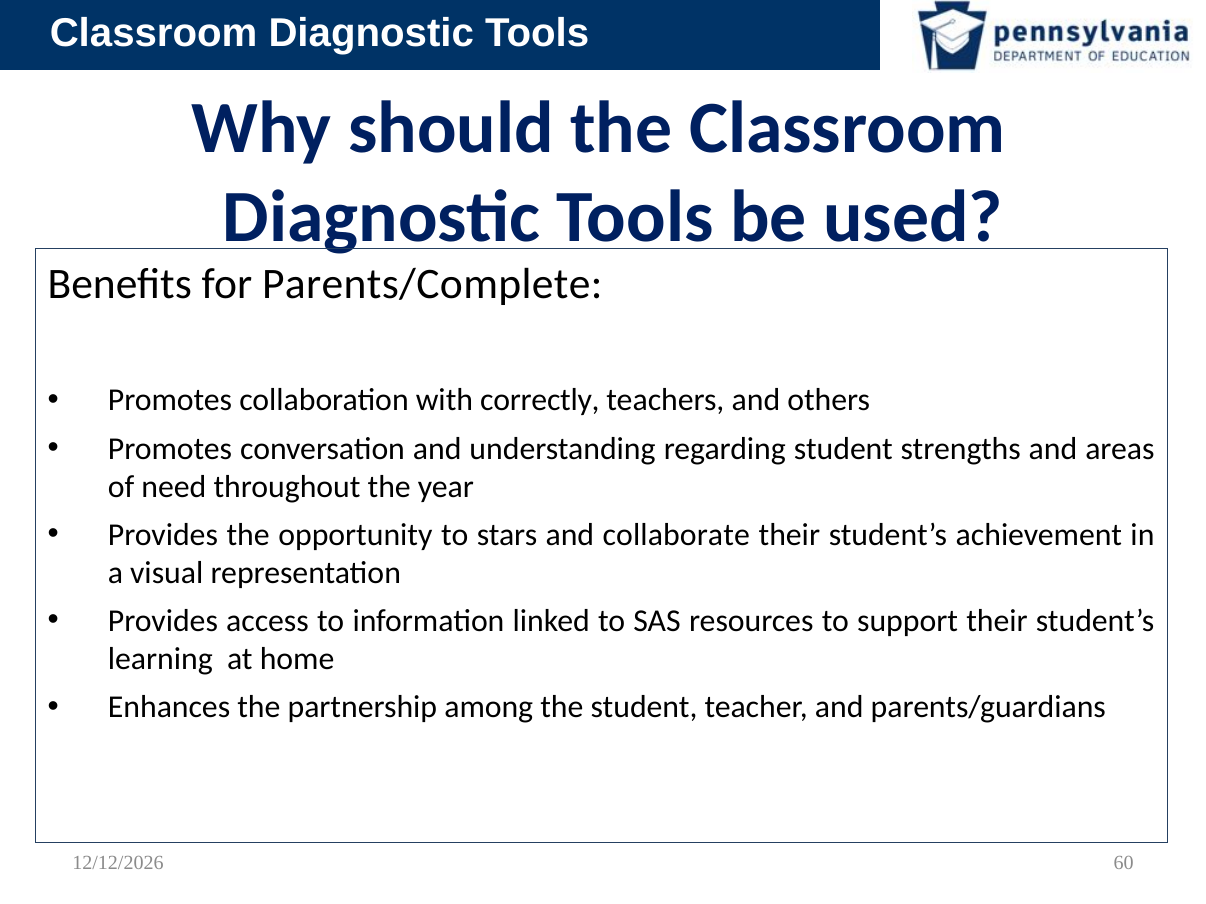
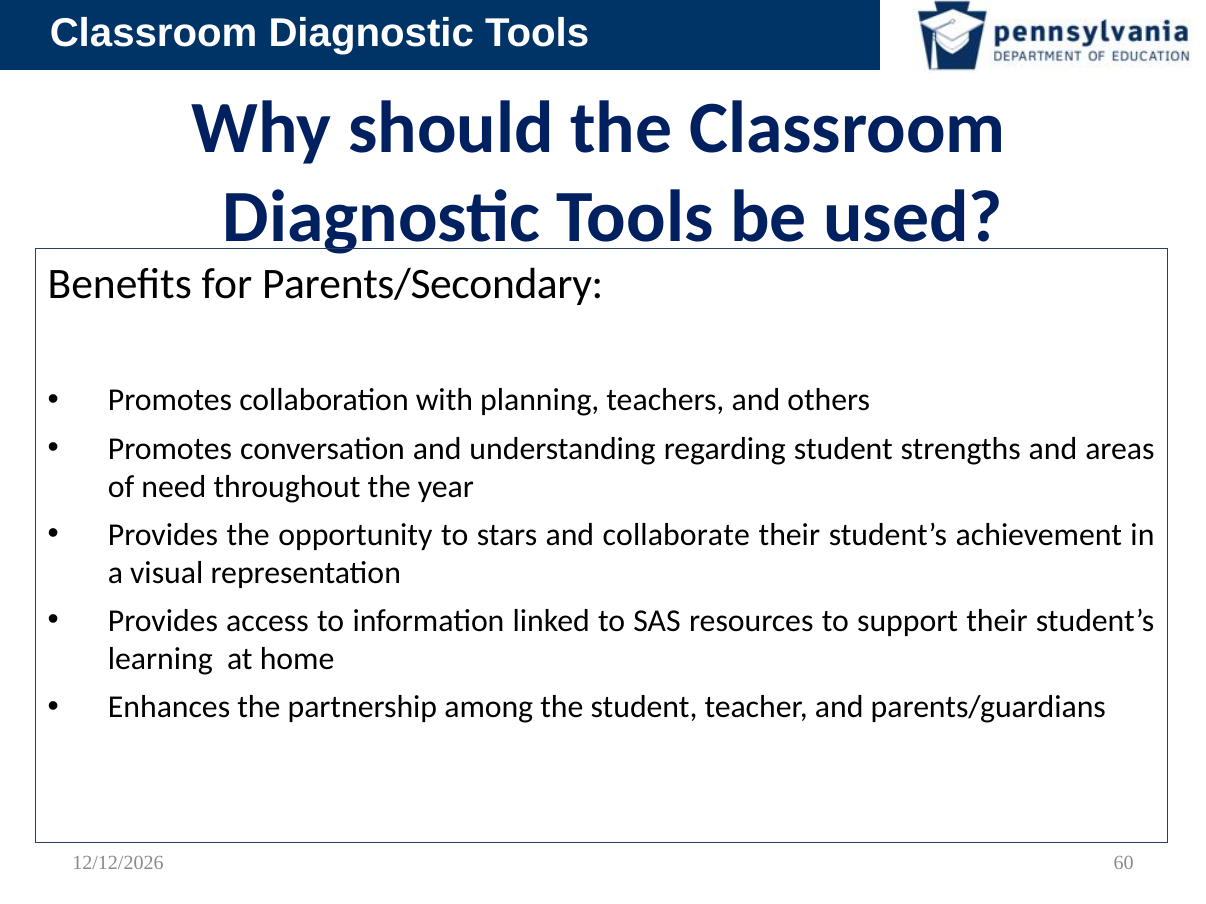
Parents/Complete: Parents/Complete -> Parents/Secondary (433, 284)
correctly: correctly -> planning (540, 401)
